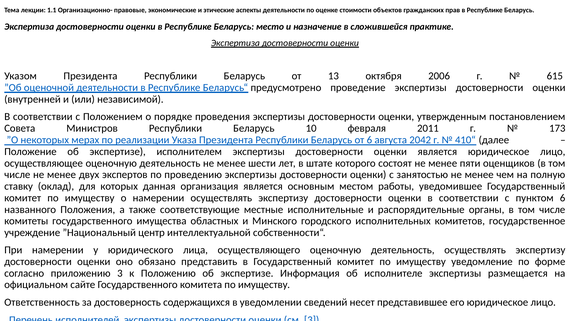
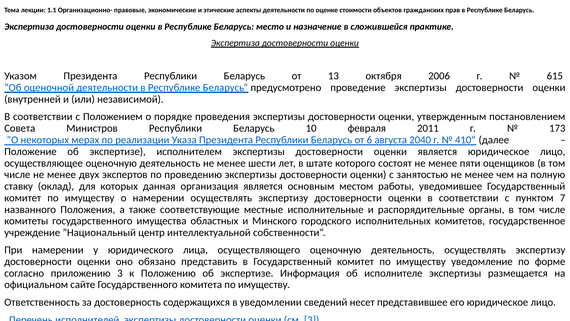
2042: 2042 -> 2040 (420, 140)
пунктом 6: 6 -> 7 (563, 198)
